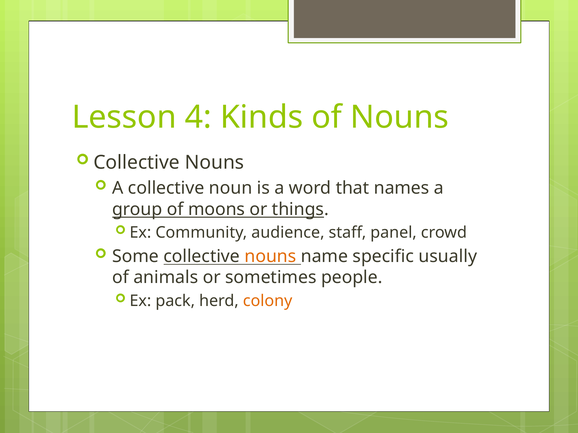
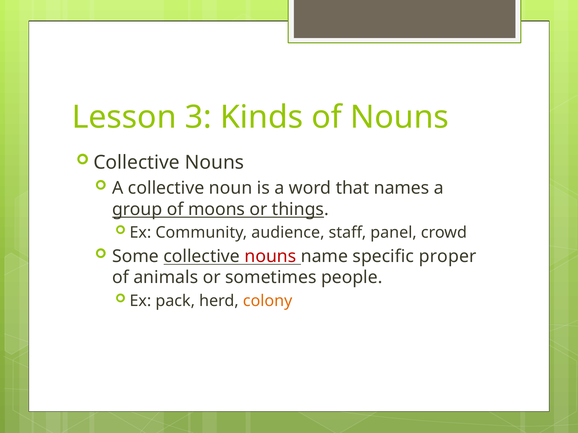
4: 4 -> 3 (198, 117)
nouns colour: orange -> red (270, 257)
usually: usually -> proper (448, 257)
